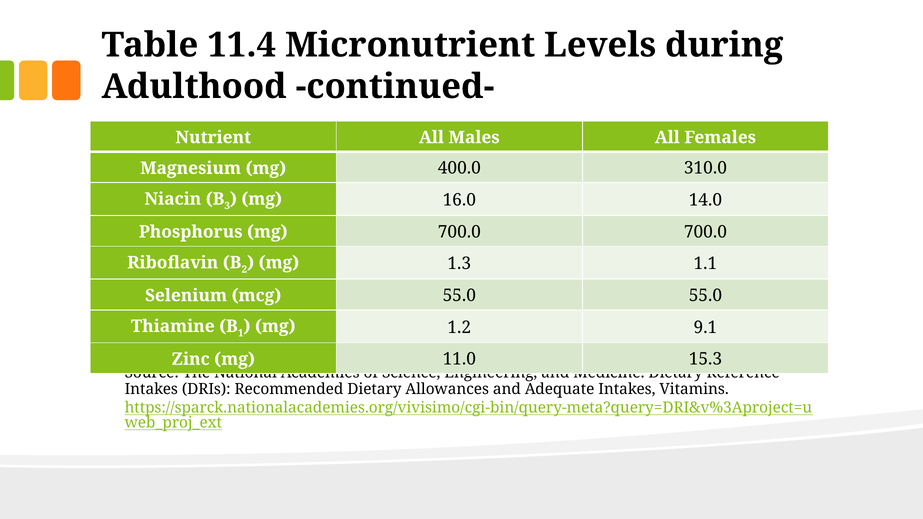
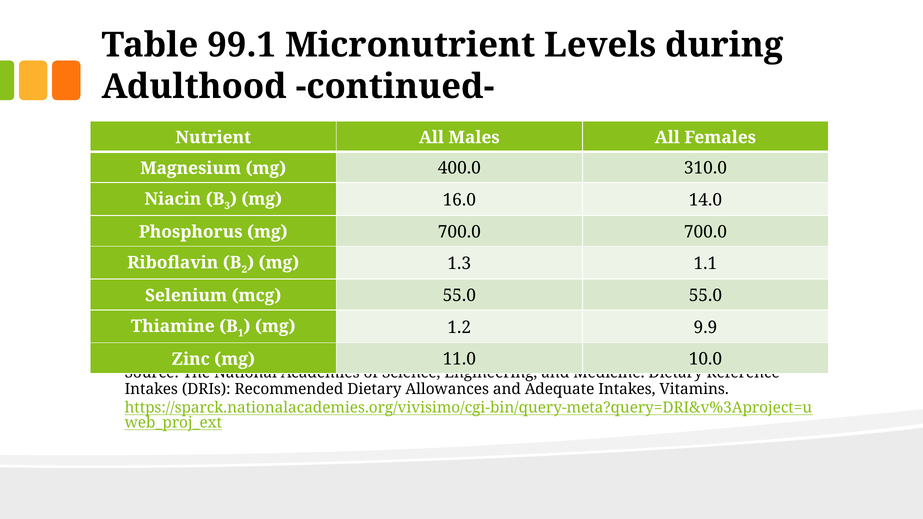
11.4: 11.4 -> 99.1 (242, 45)
9.1: 9.1 -> 9.9 (705, 327)
15.3: 15.3 -> 10.0 (705, 359)
